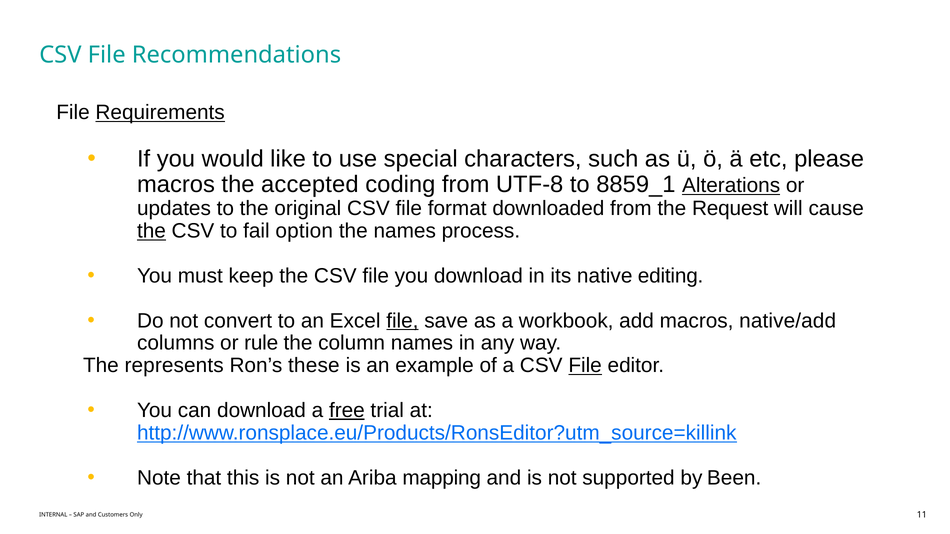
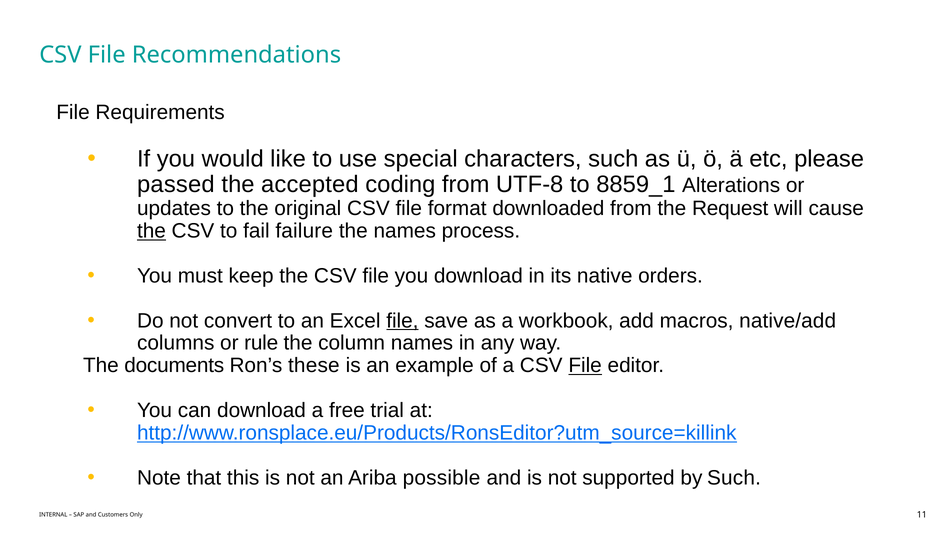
Requirements underline: present -> none (160, 113)
macros: macros -> passed (176, 185)
Alterations underline: present -> none (731, 186)
option: option -> failure (304, 231)
editing: editing -> orders (671, 276)
represents: represents -> documents (174, 366)
free underline: present -> none (347, 411)
mapping: mapping -> possible (442, 478)
by Been: Been -> Such (734, 478)
